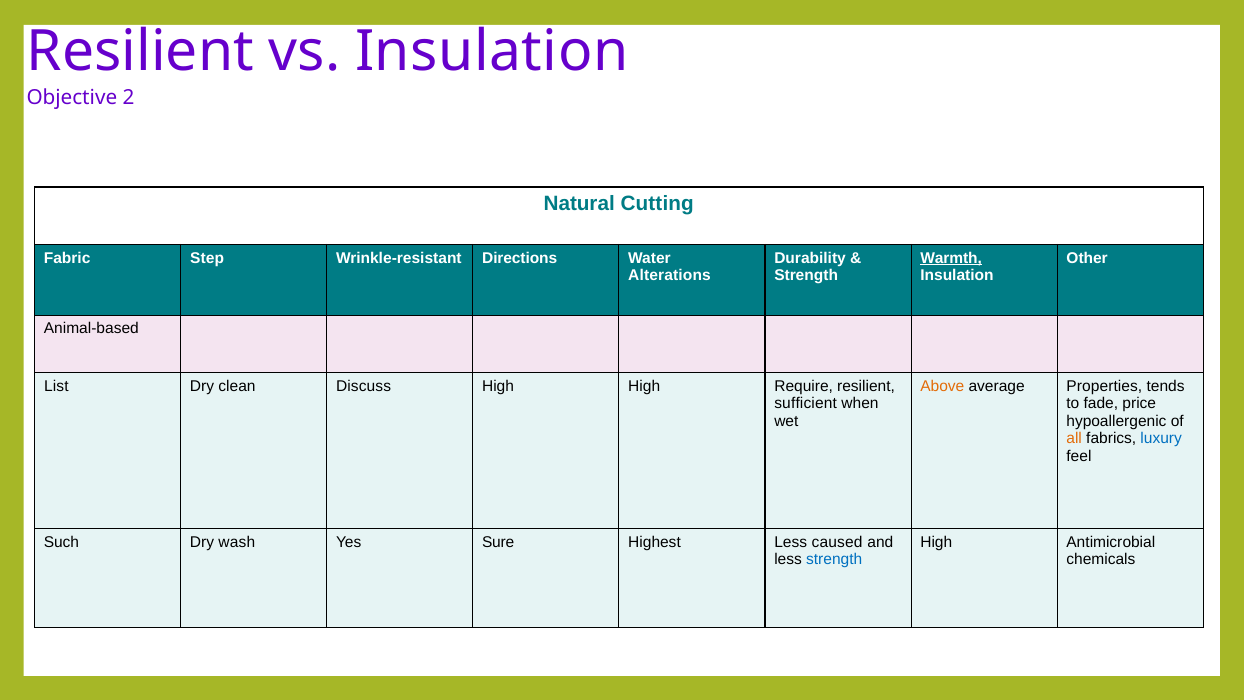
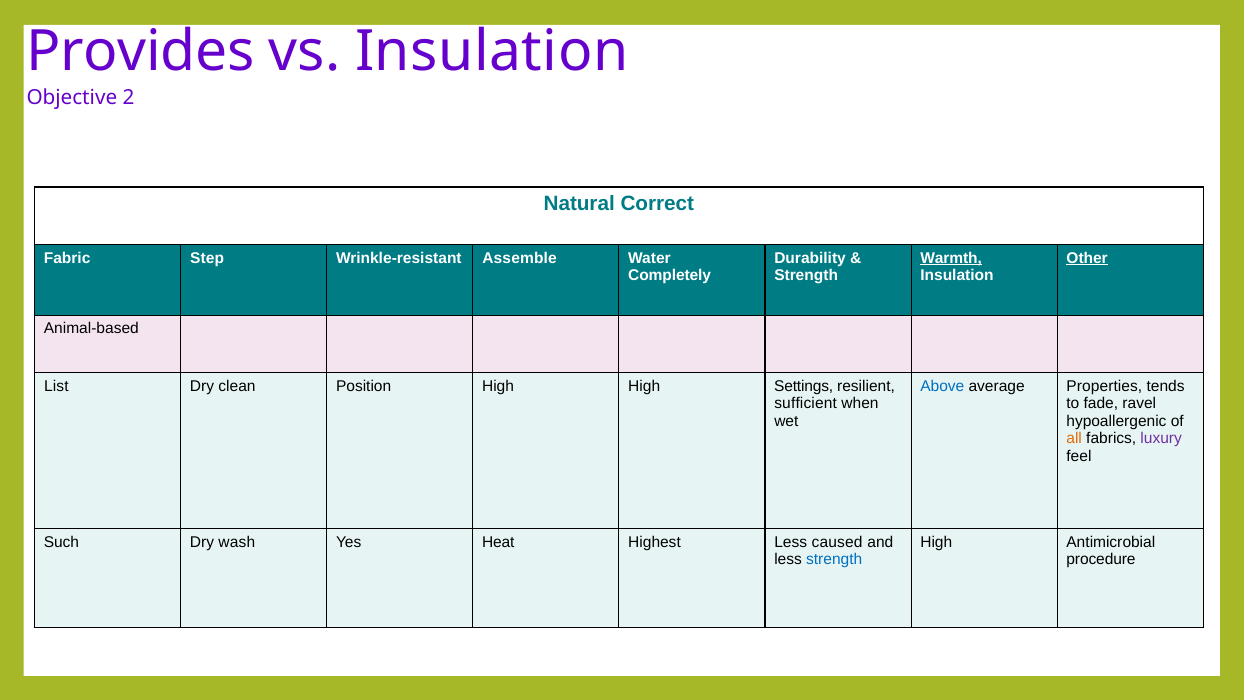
Resilient: Resilient -> Provides (140, 52)
Cutting: Cutting -> Correct (657, 203)
Directions: Directions -> Assemble (520, 258)
Other underline: none -> present (1087, 258)
Alterations: Alterations -> Completely (670, 275)
Discuss: Discuss -> Position (364, 386)
Require: Require -> Settings (804, 386)
Above colour: orange -> blue (942, 386)
price: price -> ravel (1139, 404)
luxury colour: blue -> purple (1161, 438)
Sure: Sure -> Heat (498, 542)
chemicals: chemicals -> procedure (1101, 559)
